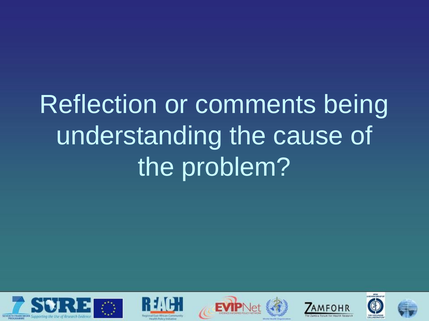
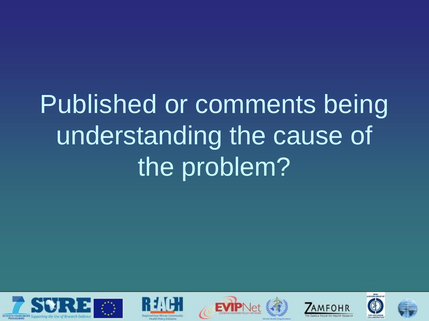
Reflection: Reflection -> Published (98, 105)
